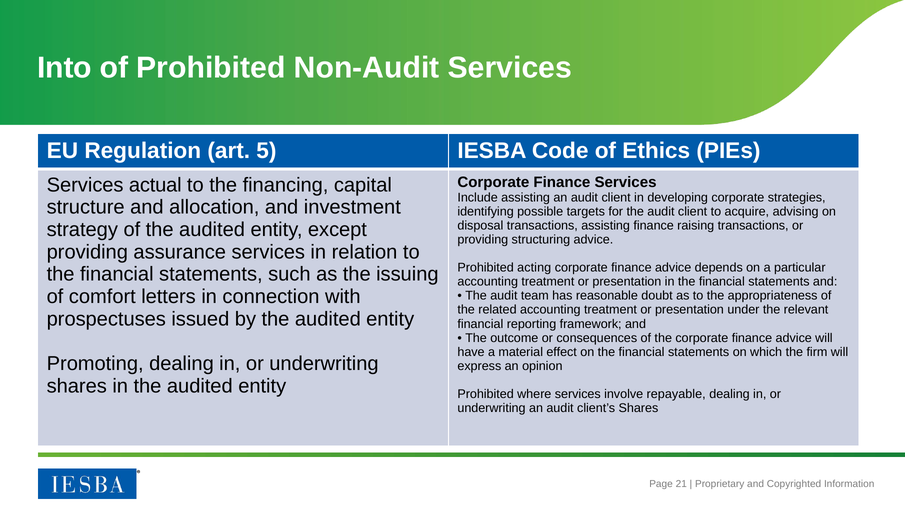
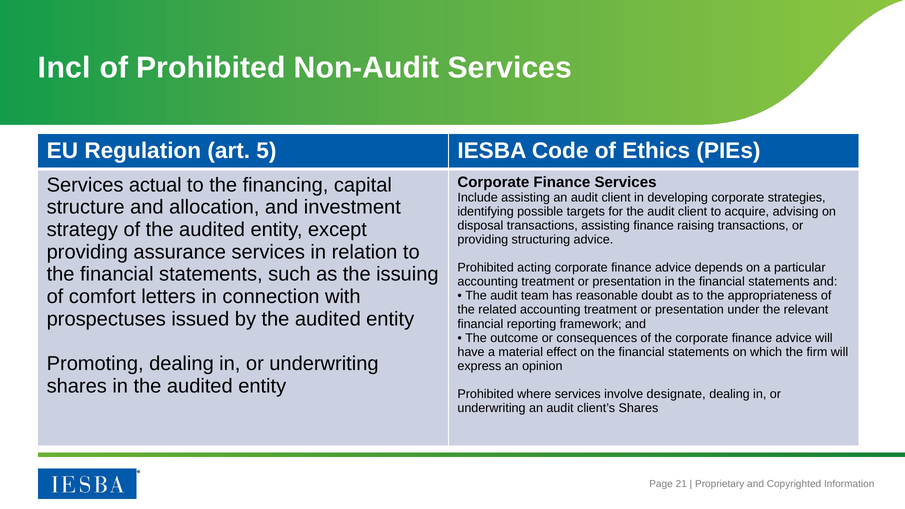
Into: Into -> Incl (64, 68)
repayable: repayable -> designate (676, 394)
